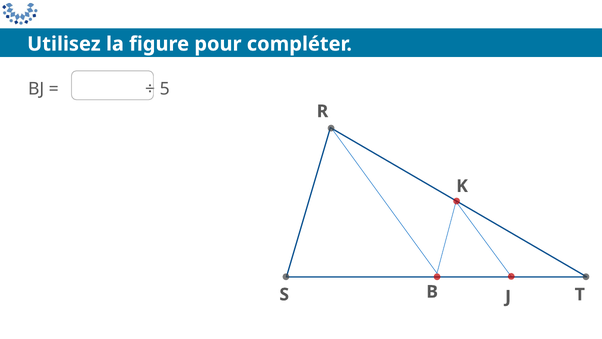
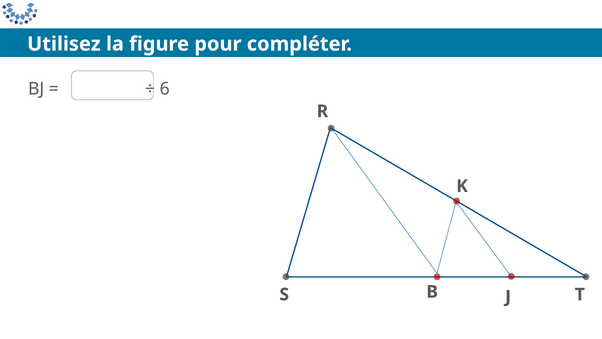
5: 5 -> 6 (165, 89)
